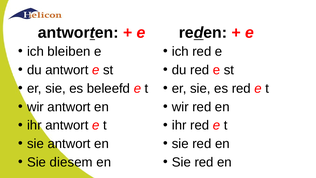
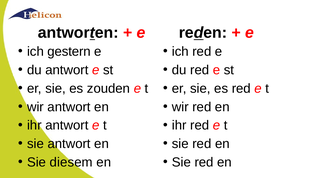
bleiben: bleiben -> gestern (69, 51)
beleefd: beleefd -> zouden (108, 88)
